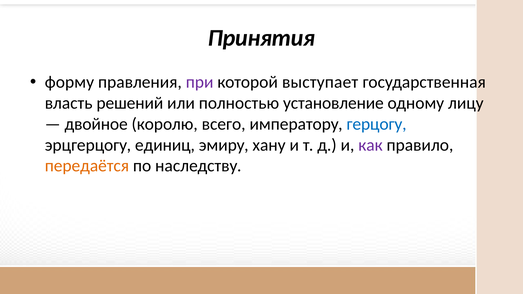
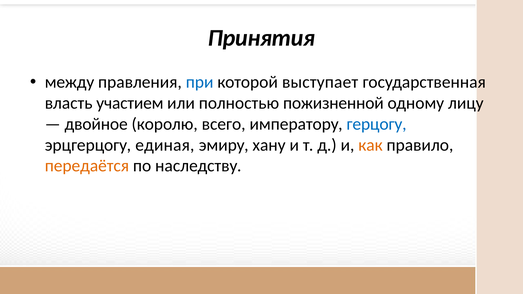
форму: форму -> между (70, 82)
при colour: purple -> blue (200, 82)
решений: решений -> участием (130, 103)
установление: установление -> пожизненной (333, 103)
единиц: единиц -> единая (165, 145)
как colour: purple -> orange (370, 145)
